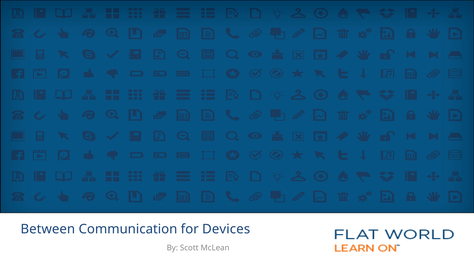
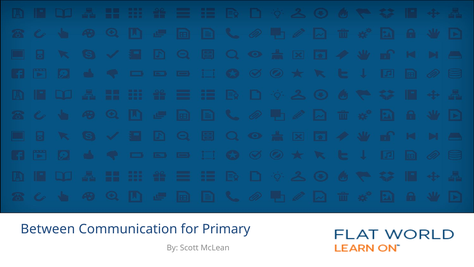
Devices: Devices -> Primary (226, 229)
